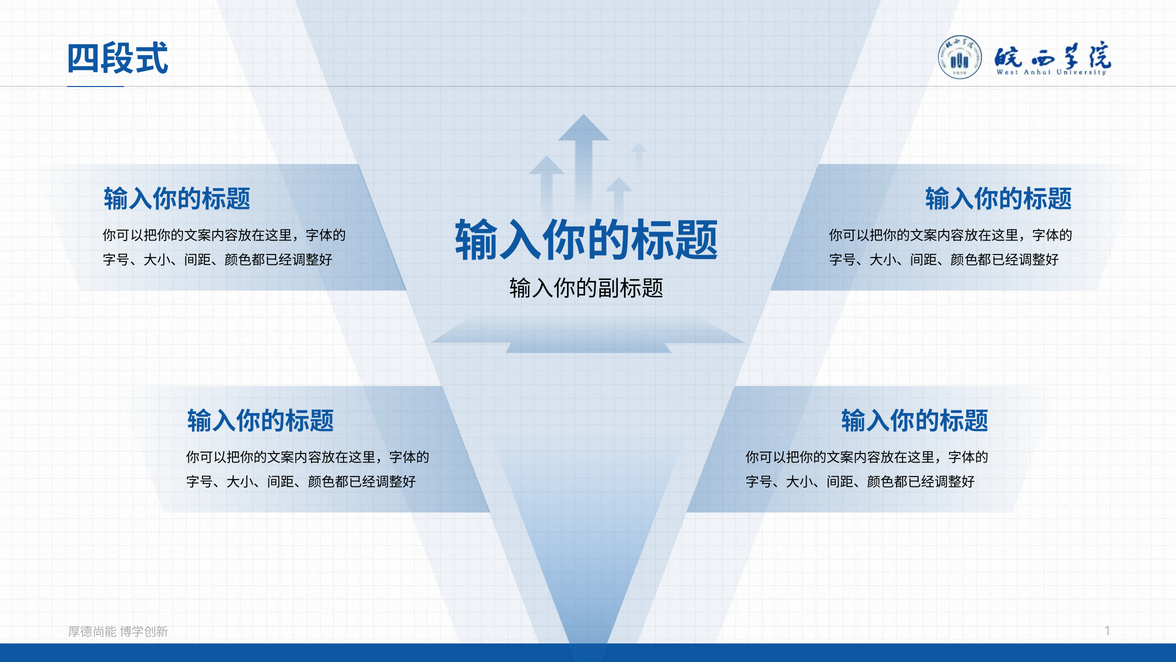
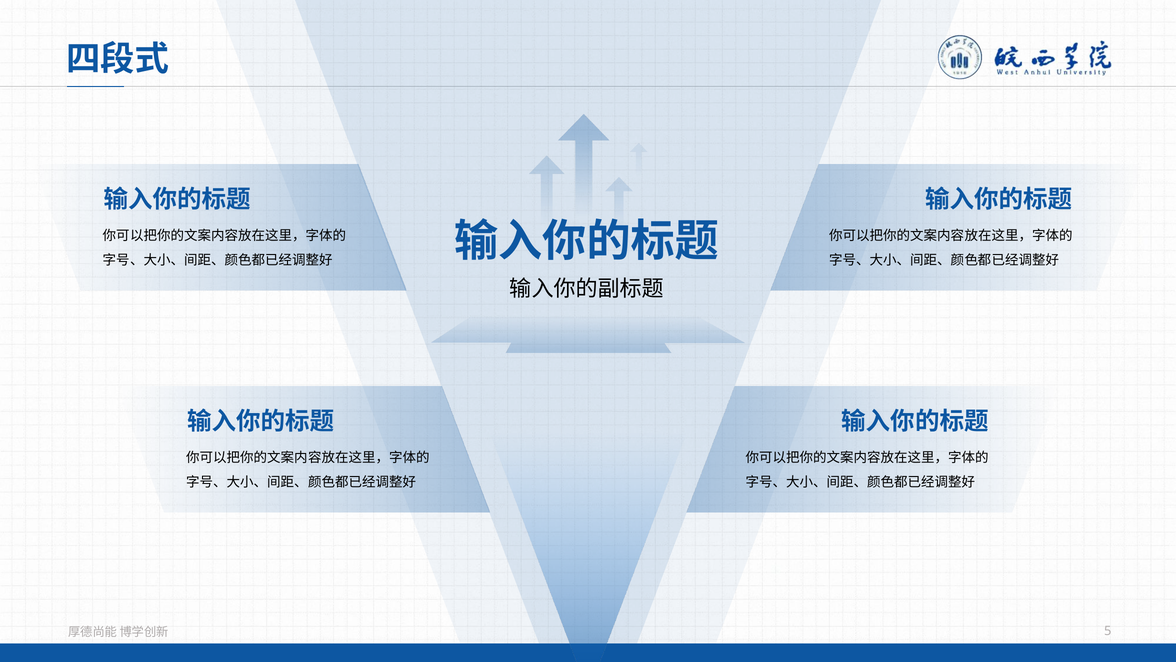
1: 1 -> 5 (1108, 631)
